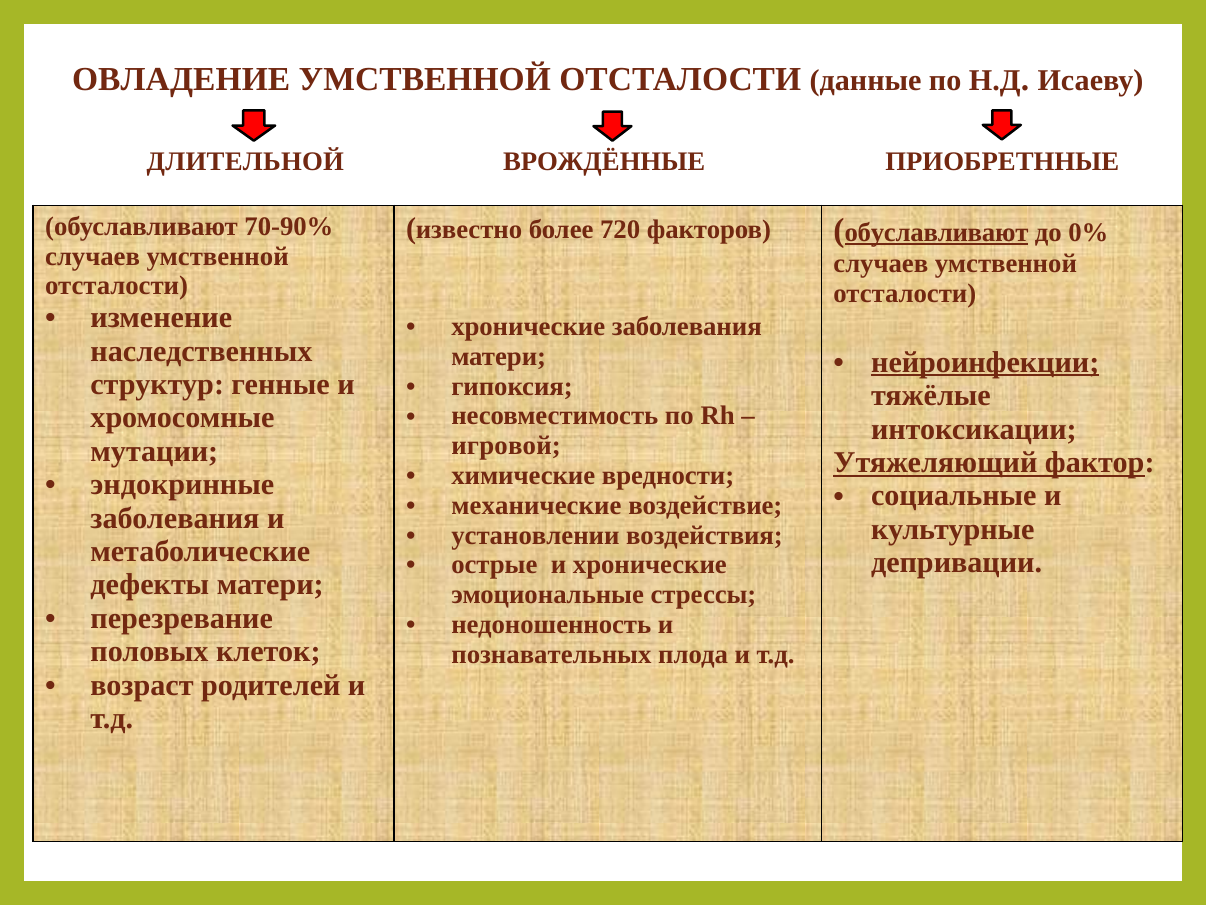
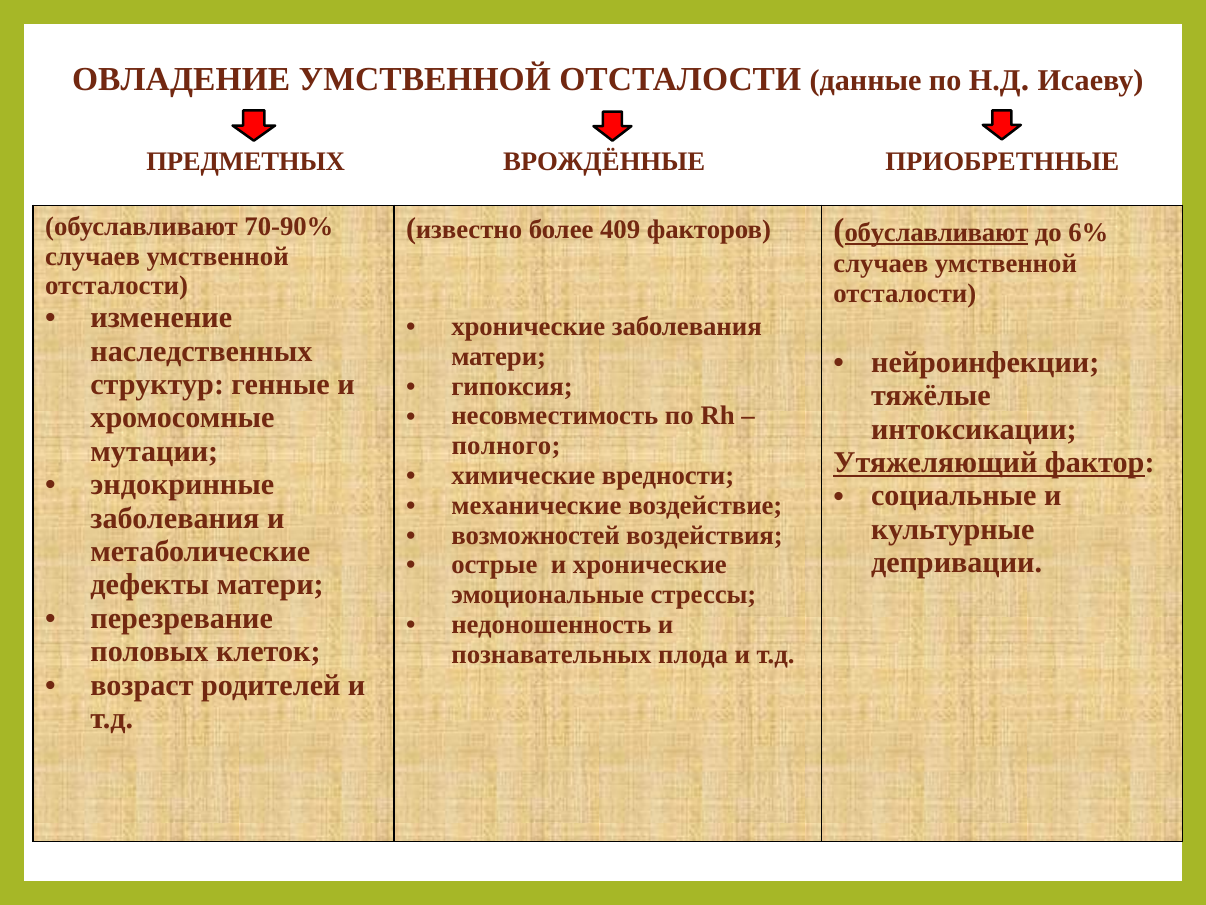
ДЛИТЕЛЬНОЙ: ДЛИТЕЛЬНОЙ -> ПРЕДМЕТНЫХ (246, 162)
720: 720 -> 409 (620, 229)
0%: 0% -> 6% (1088, 232)
нейроинфекции underline: present -> none (985, 362)
игровой: игровой -> полного (506, 446)
установлении: установлении -> возможностей (536, 535)
